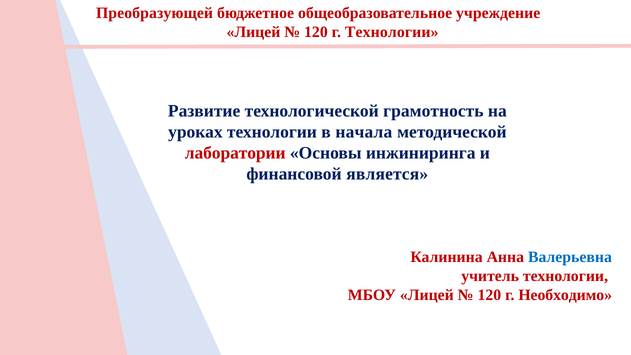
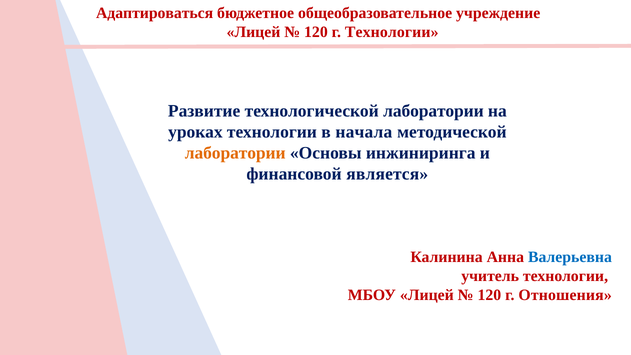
Преобразующей: Преобразующей -> Адаптироваться (155, 13)
технологической грамотность: грамотность -> лаборатории (433, 111)
лаборатории colour: red -> orange (235, 153)
Необходимо: Необходимо -> Отношения (565, 295)
